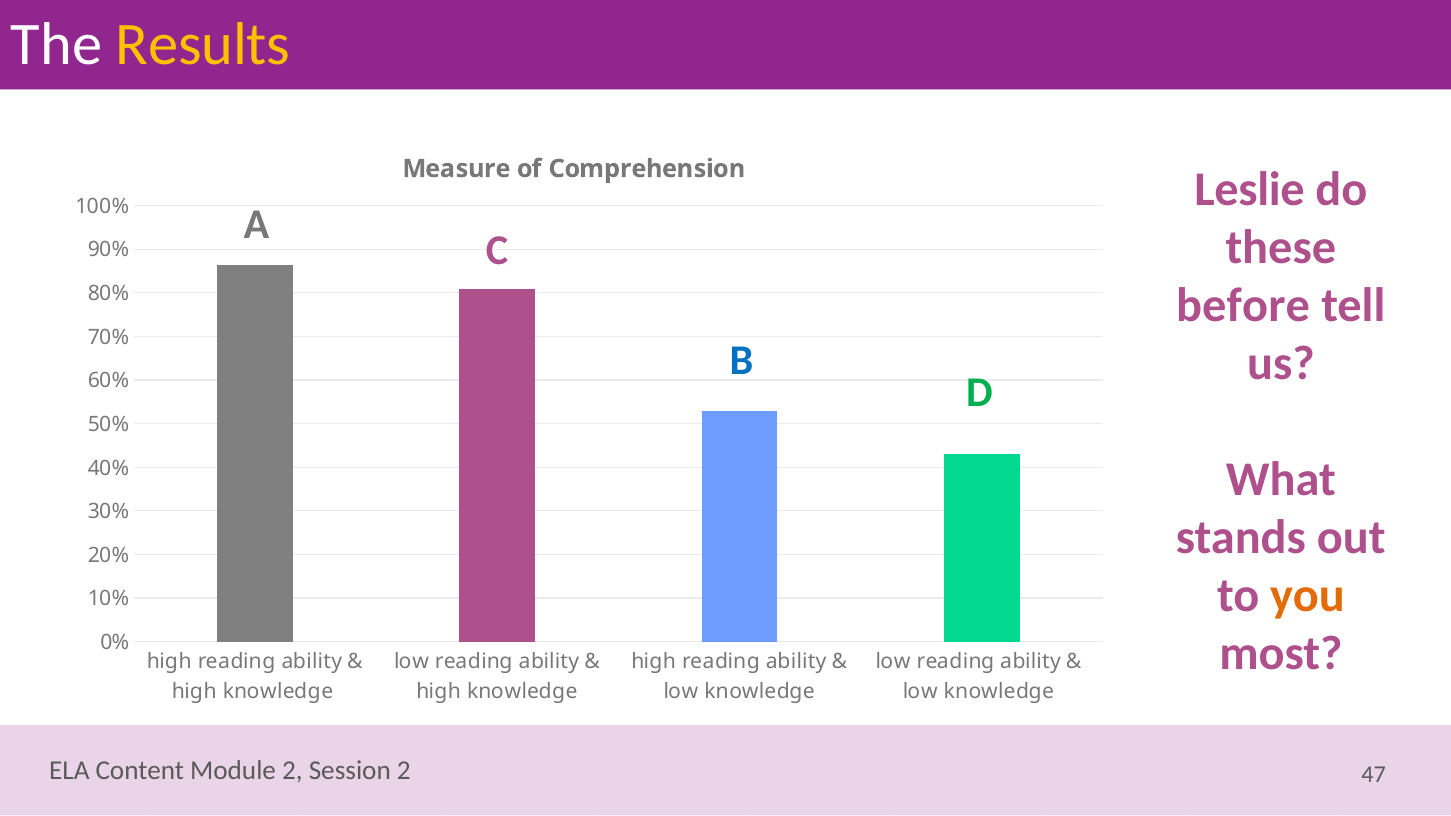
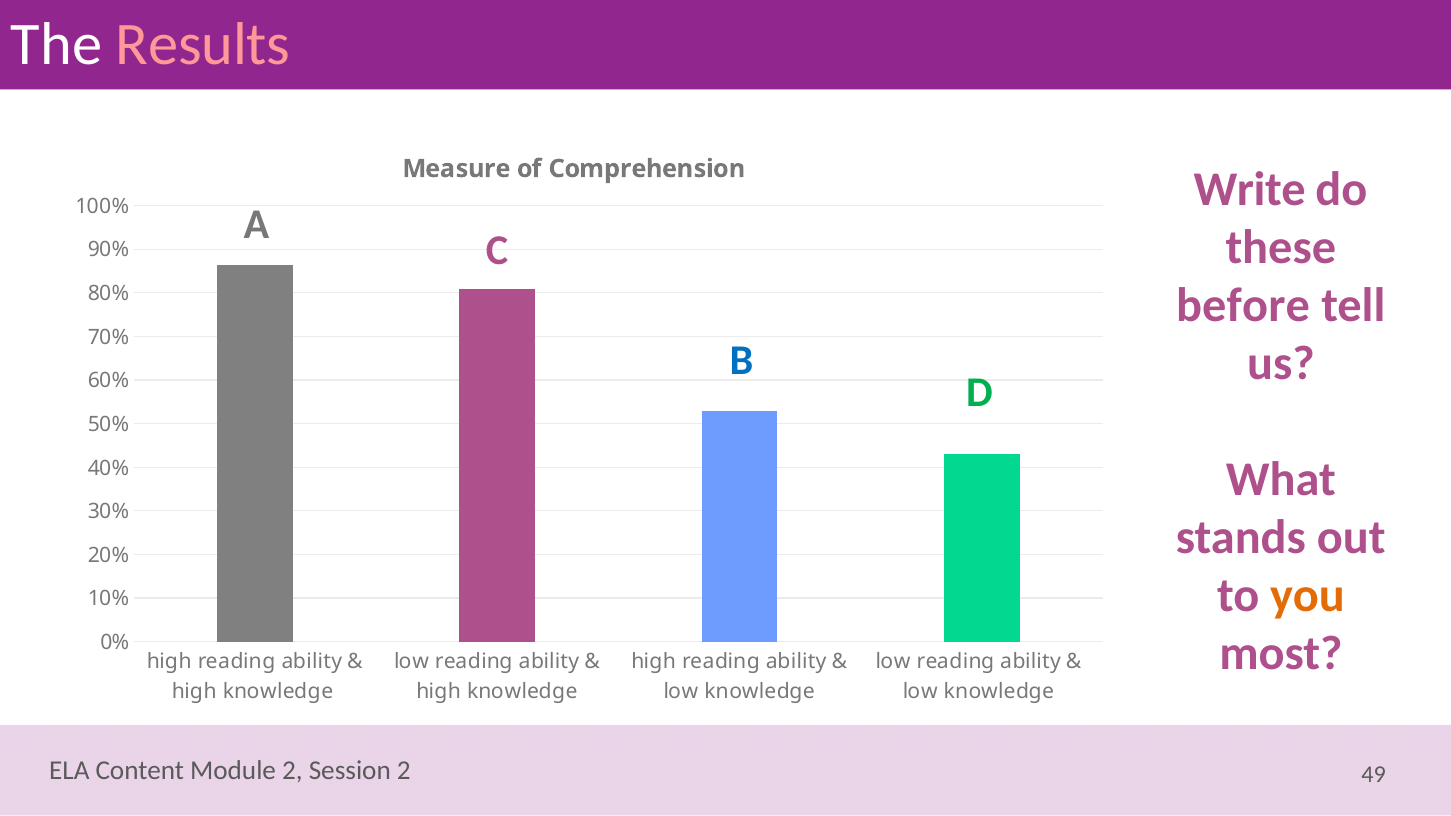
Results colour: yellow -> pink (203, 45)
Leslie: Leslie -> Write (1250, 190)
47: 47 -> 49 (1374, 775)
